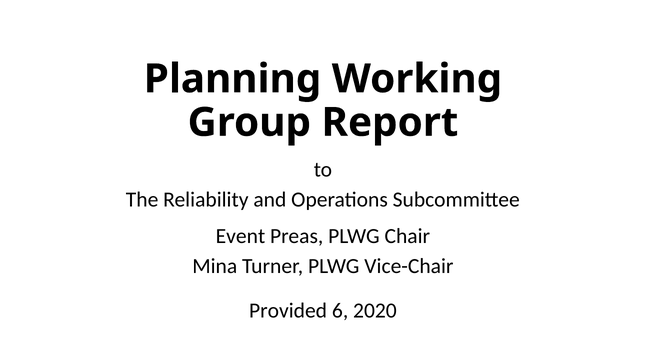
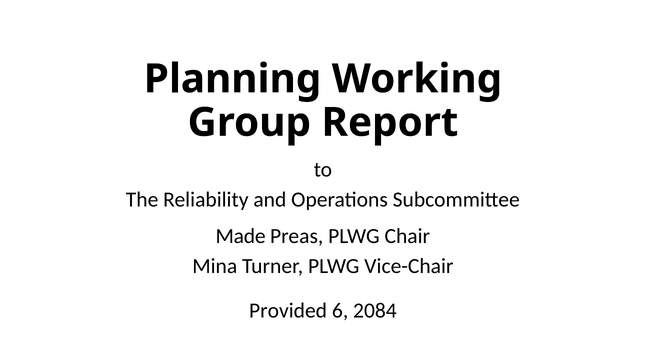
Event: Event -> Made (241, 236)
2020: 2020 -> 2084 (375, 311)
